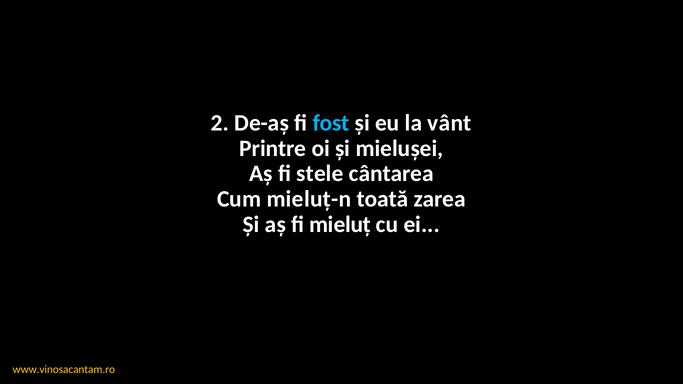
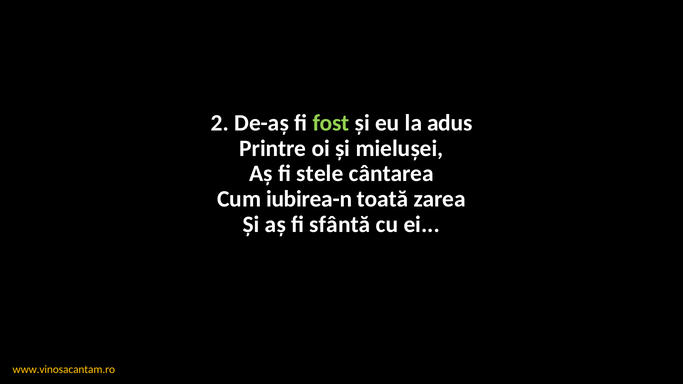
fost colour: light blue -> light green (331, 123)
vânt: vânt -> adus (450, 123)
mieluț-n: mieluț-n -> iubirea-n (309, 199)
mieluț: mieluț -> sfântă (340, 225)
